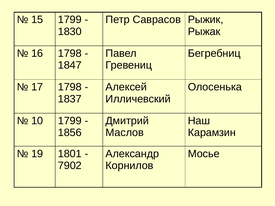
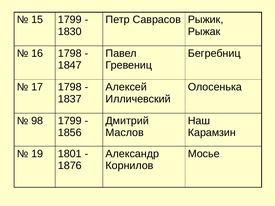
10: 10 -> 98 (37, 121)
7902: 7902 -> 1876 (70, 166)
